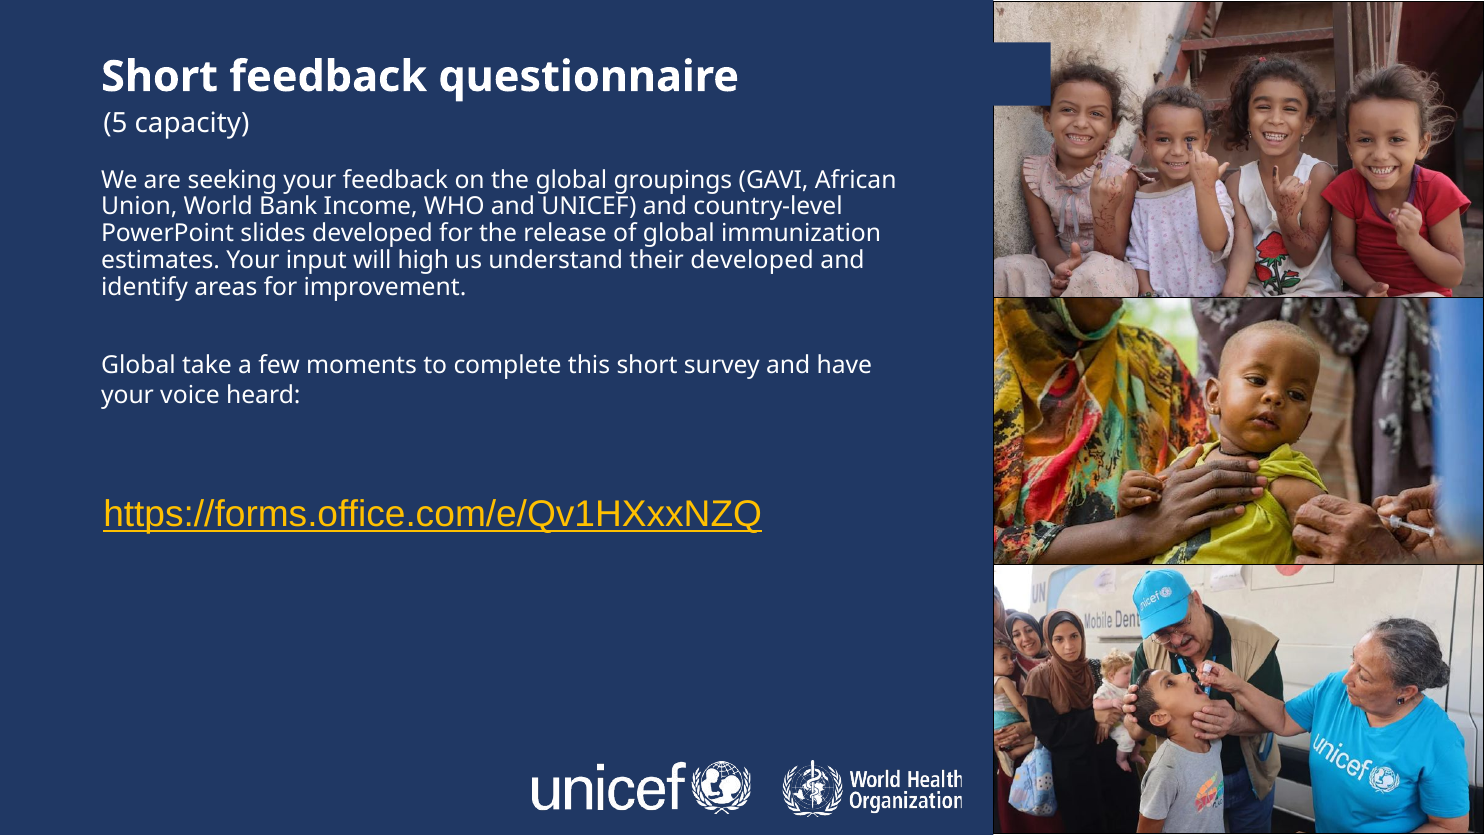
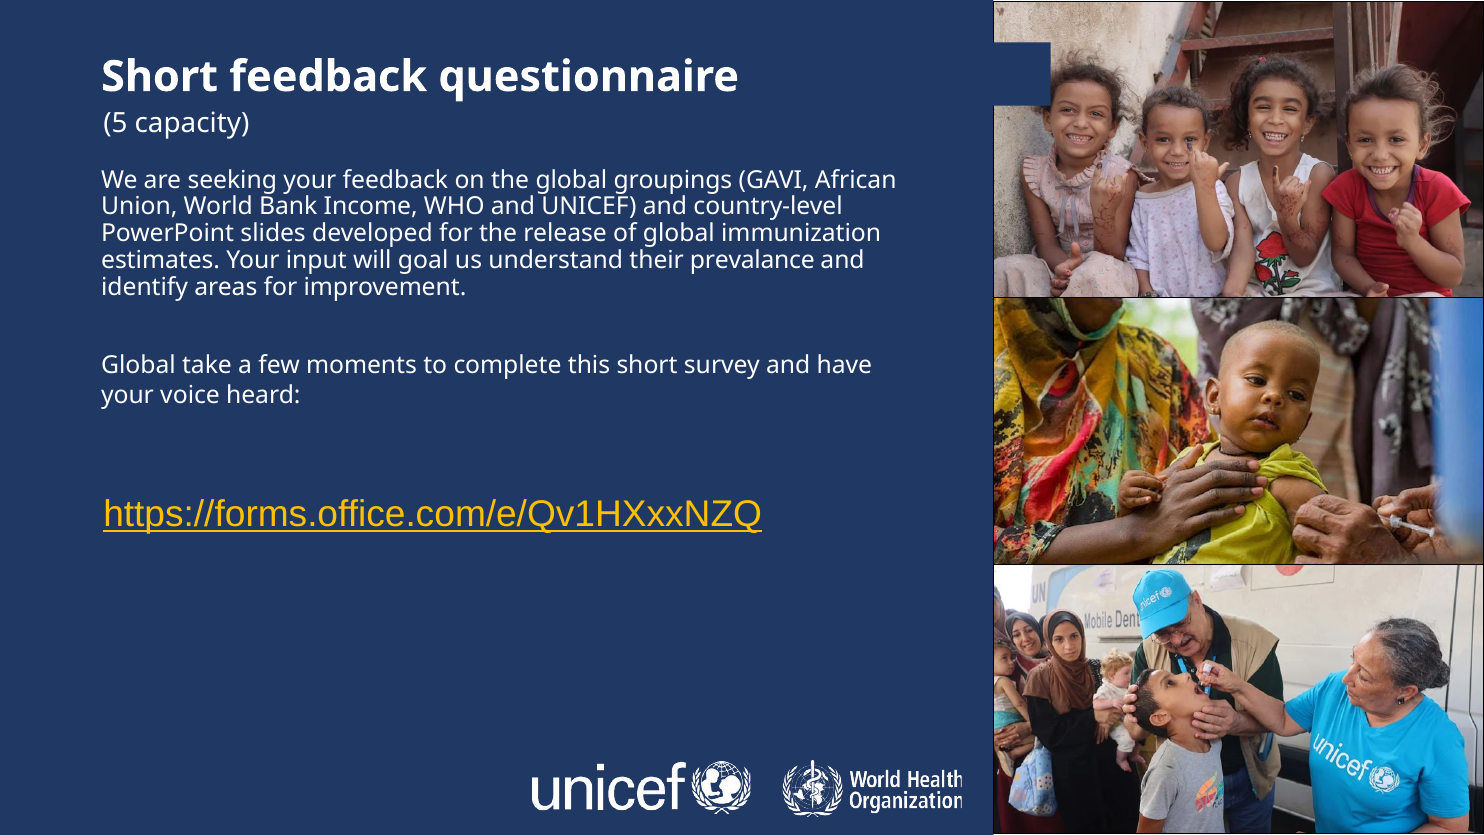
high: high -> goal (423, 260)
their developed: developed -> prevalance (752, 260)
